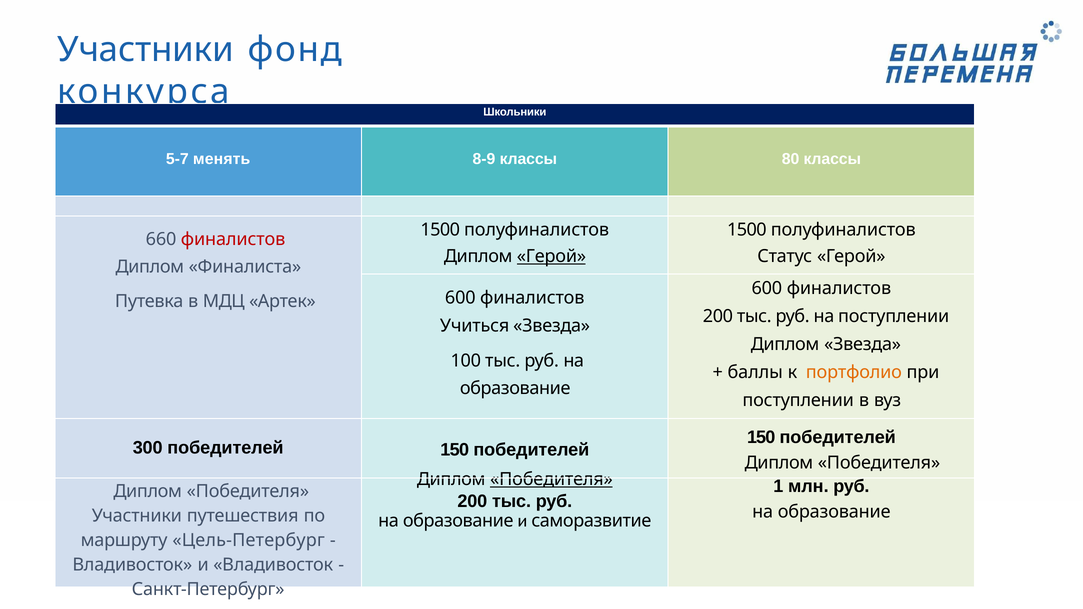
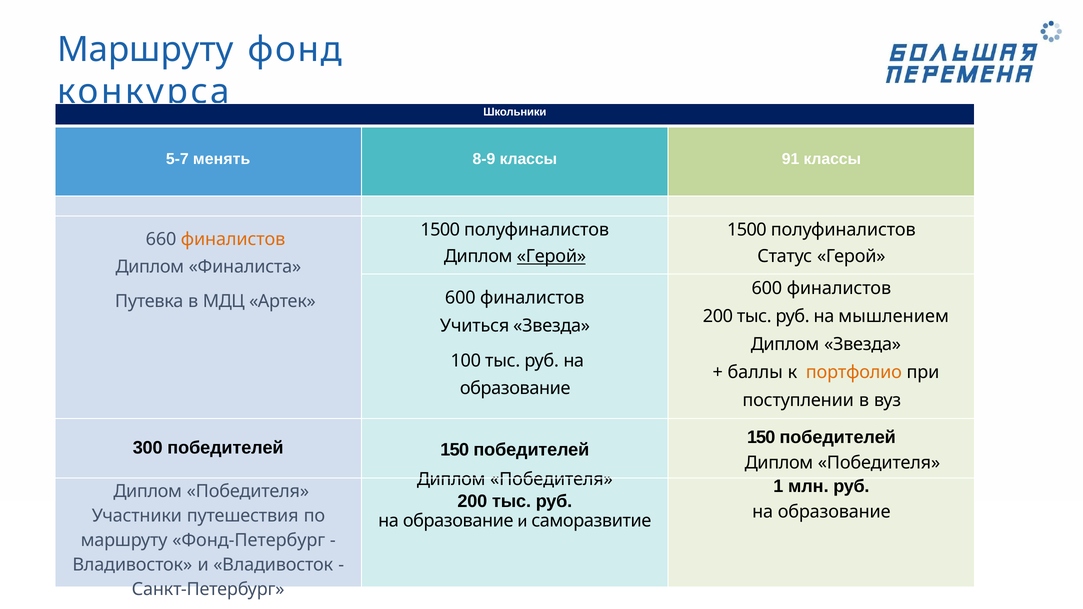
Участники: Участники -> Маршруту (145, 50)
80: 80 -> 91 (791, 159)
финалистов colour: red -> orange (233, 239)
на поступлении: поступлении -> мышлением (894, 317)
Победителя underline: present -> none (551, 479)
Цель-Петербург: Цель-Петербург -> Фонд-Петербург (249, 540)
